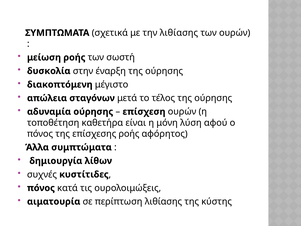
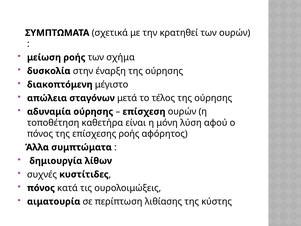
την λιθίασης: λιθίασης -> κρατηθεί (179, 33)
σωστή: σωστή -> σχήμα (121, 57)
